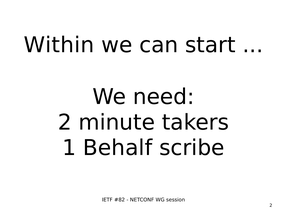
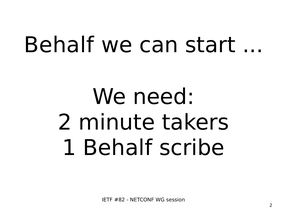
Within: Within -> Behalf (59, 45)
